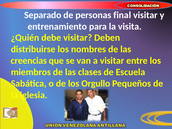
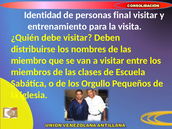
Separado: Separado -> Identidad (43, 15)
creencias: creencias -> miembro (29, 61)
